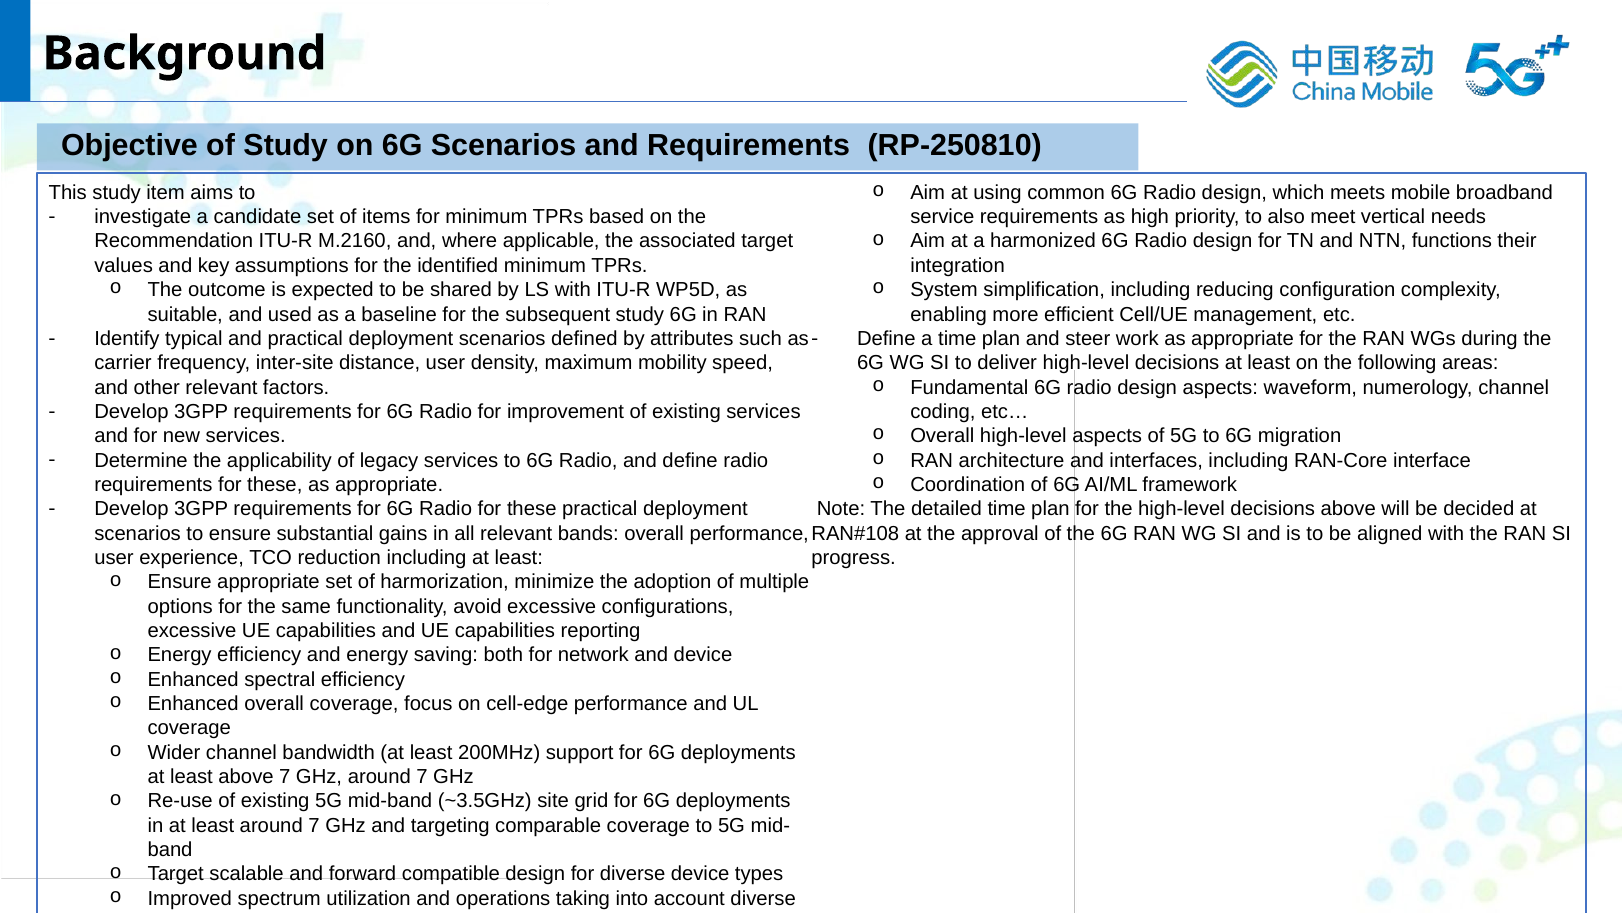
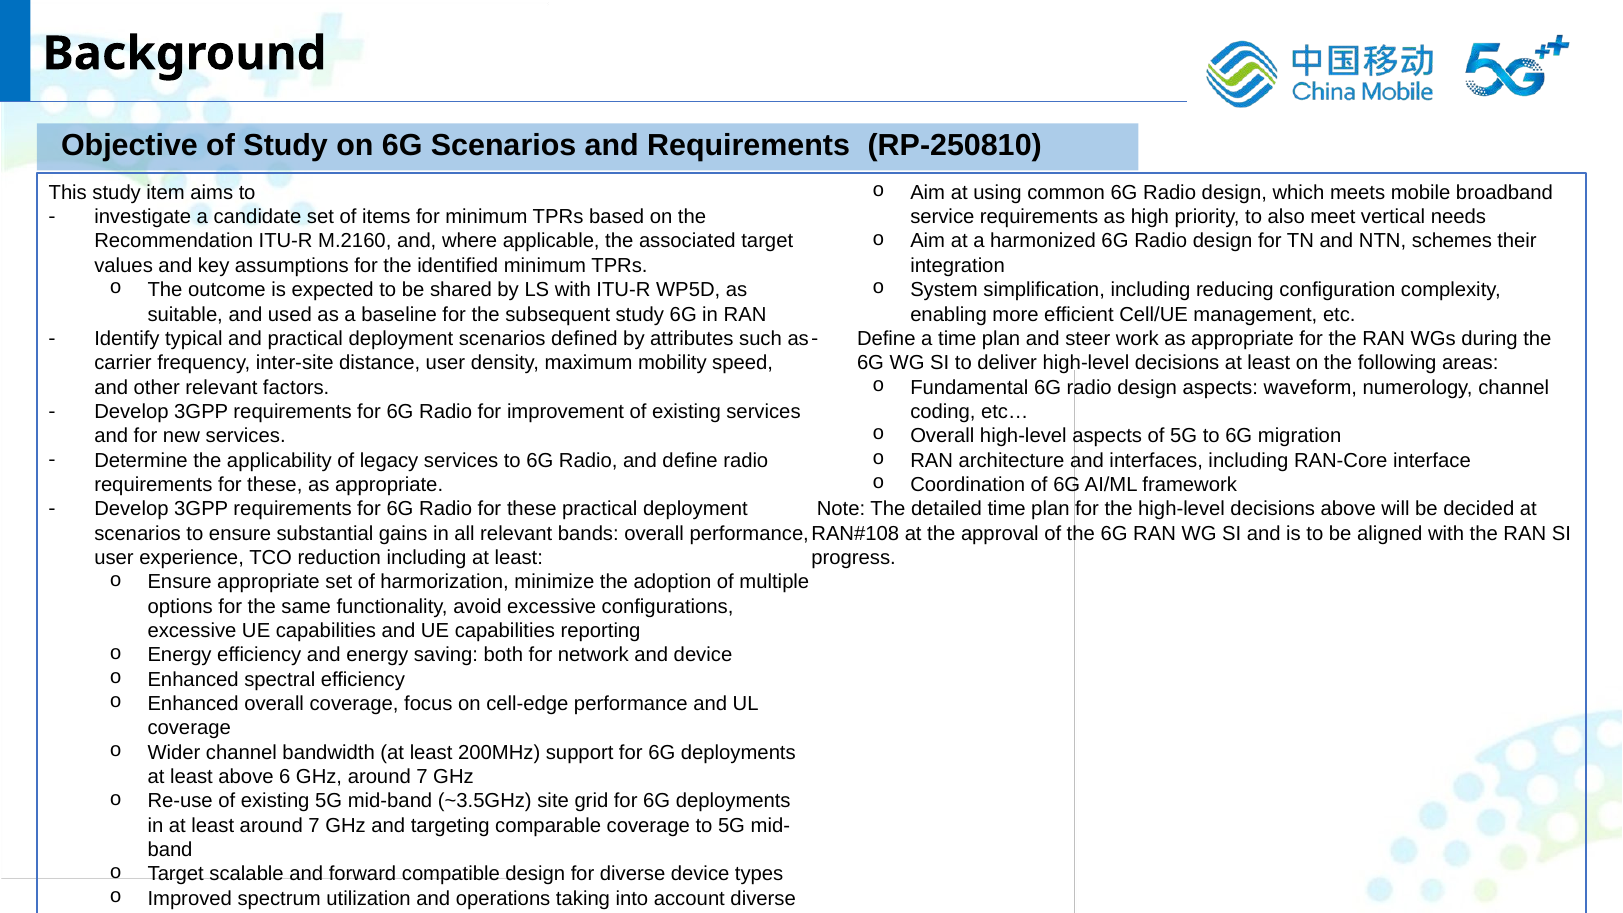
functions: functions -> schemes (1452, 241)
above 7: 7 -> 6 (285, 777)
